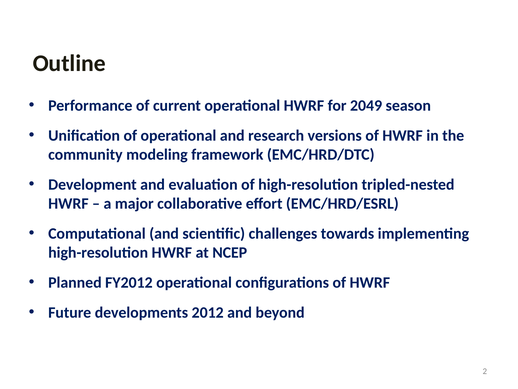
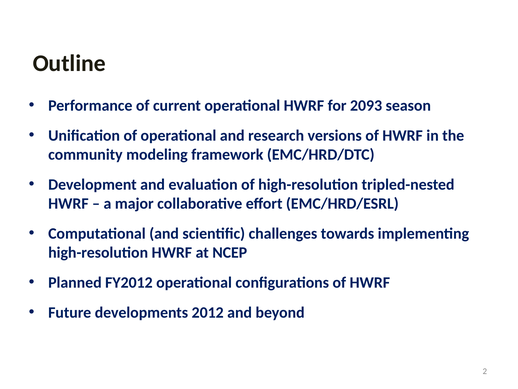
2049: 2049 -> 2093 (366, 105)
